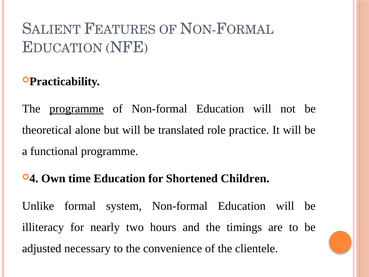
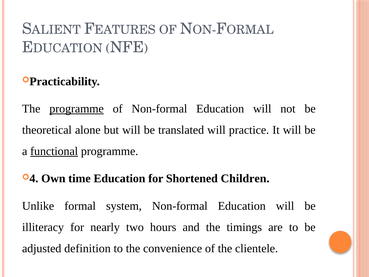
translated role: role -> will (216, 130)
functional underline: none -> present (54, 151)
necessary: necessary -> definition (87, 248)
